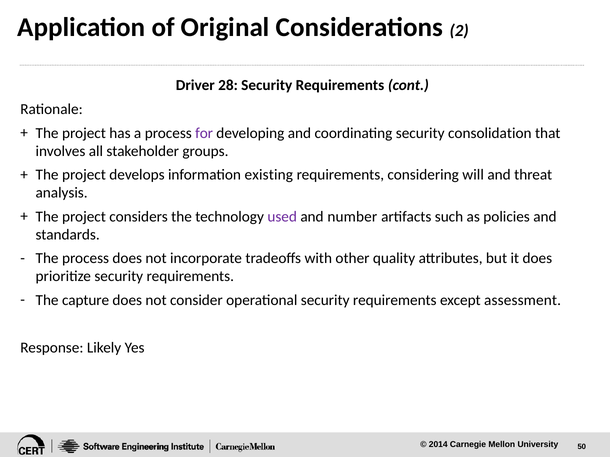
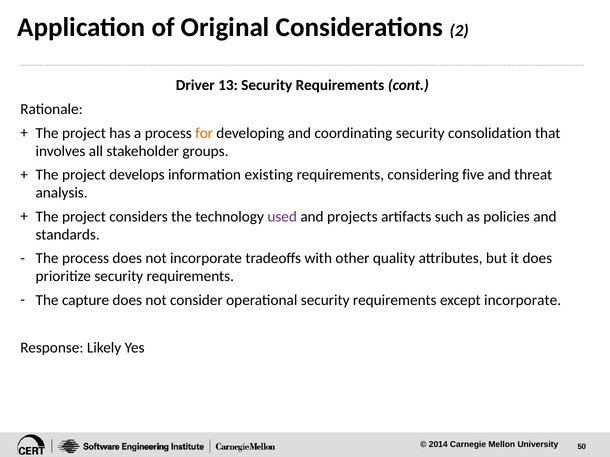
28: 28 -> 13 (228, 86)
for colour: purple -> orange (204, 133)
will: will -> five (473, 175)
number: number -> projects (352, 217)
except assessment: assessment -> incorporate (523, 301)
